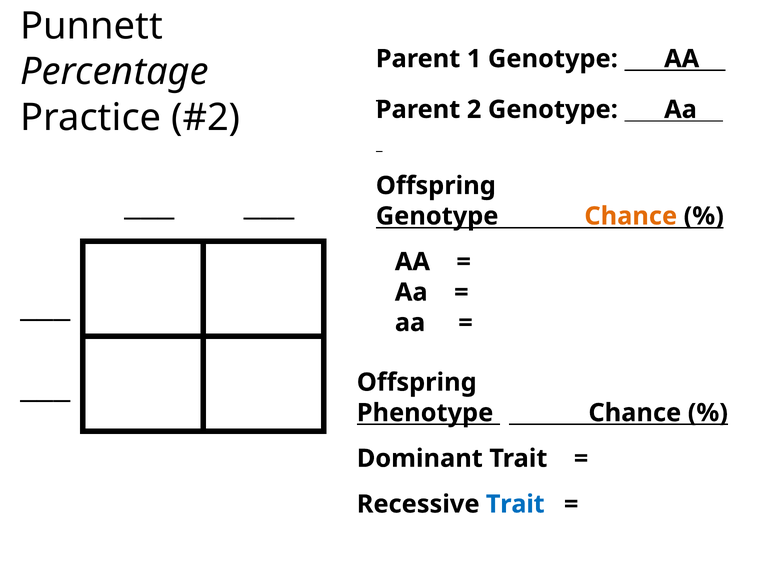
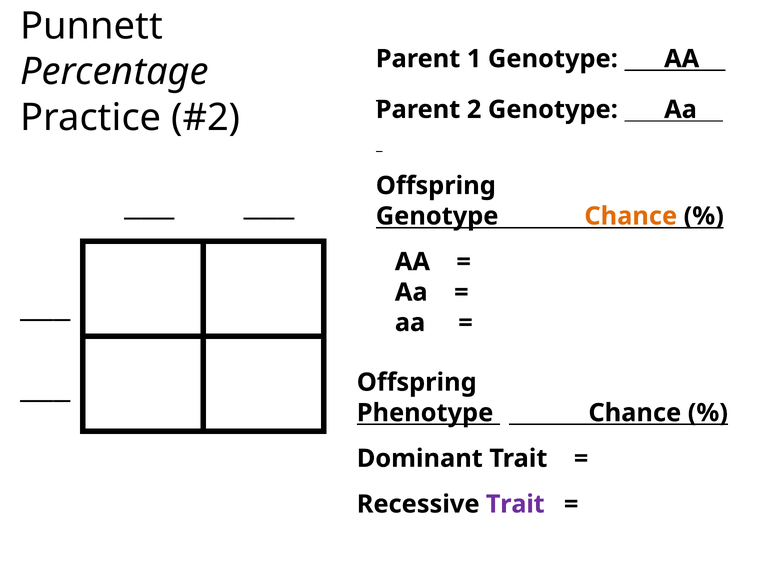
Trait colour: blue -> purple (515, 505)
